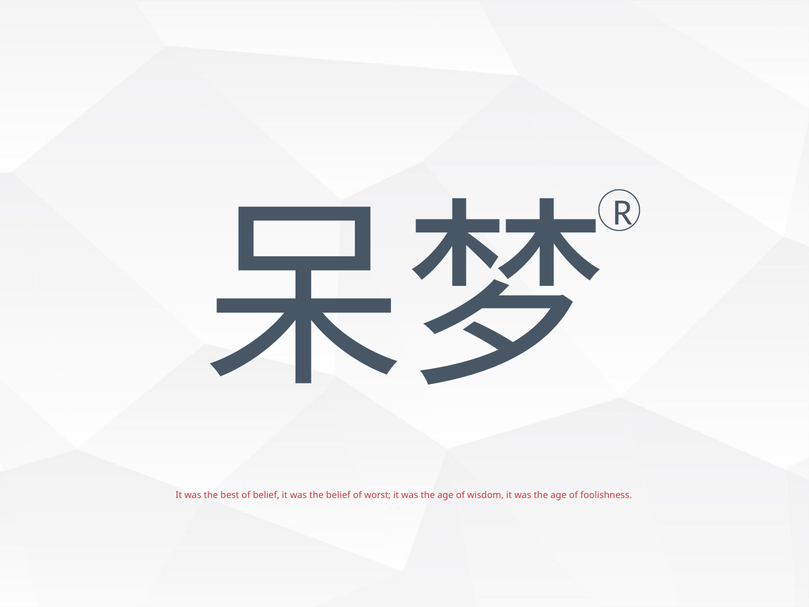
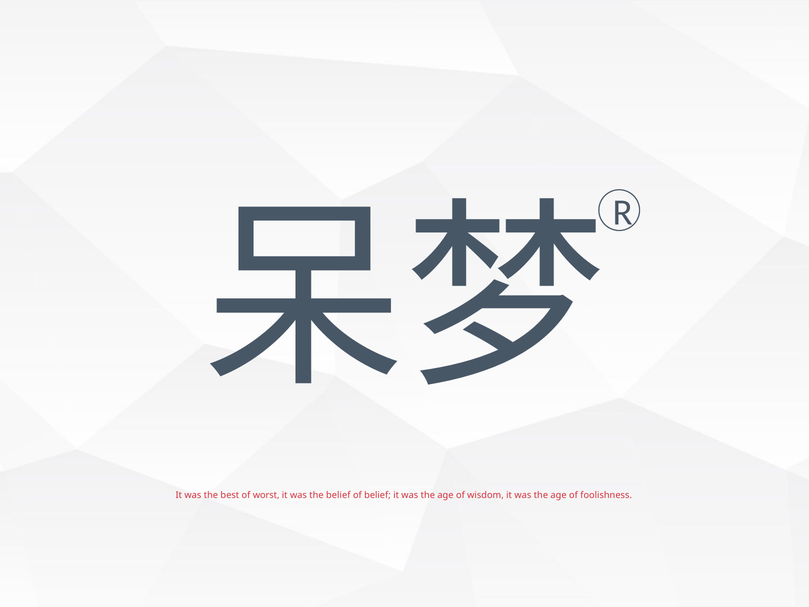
of belief: belief -> worst (266, 495)
of worst: worst -> belief (377, 495)
